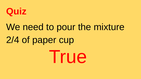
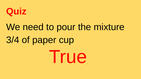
2/4: 2/4 -> 3/4 (13, 40)
